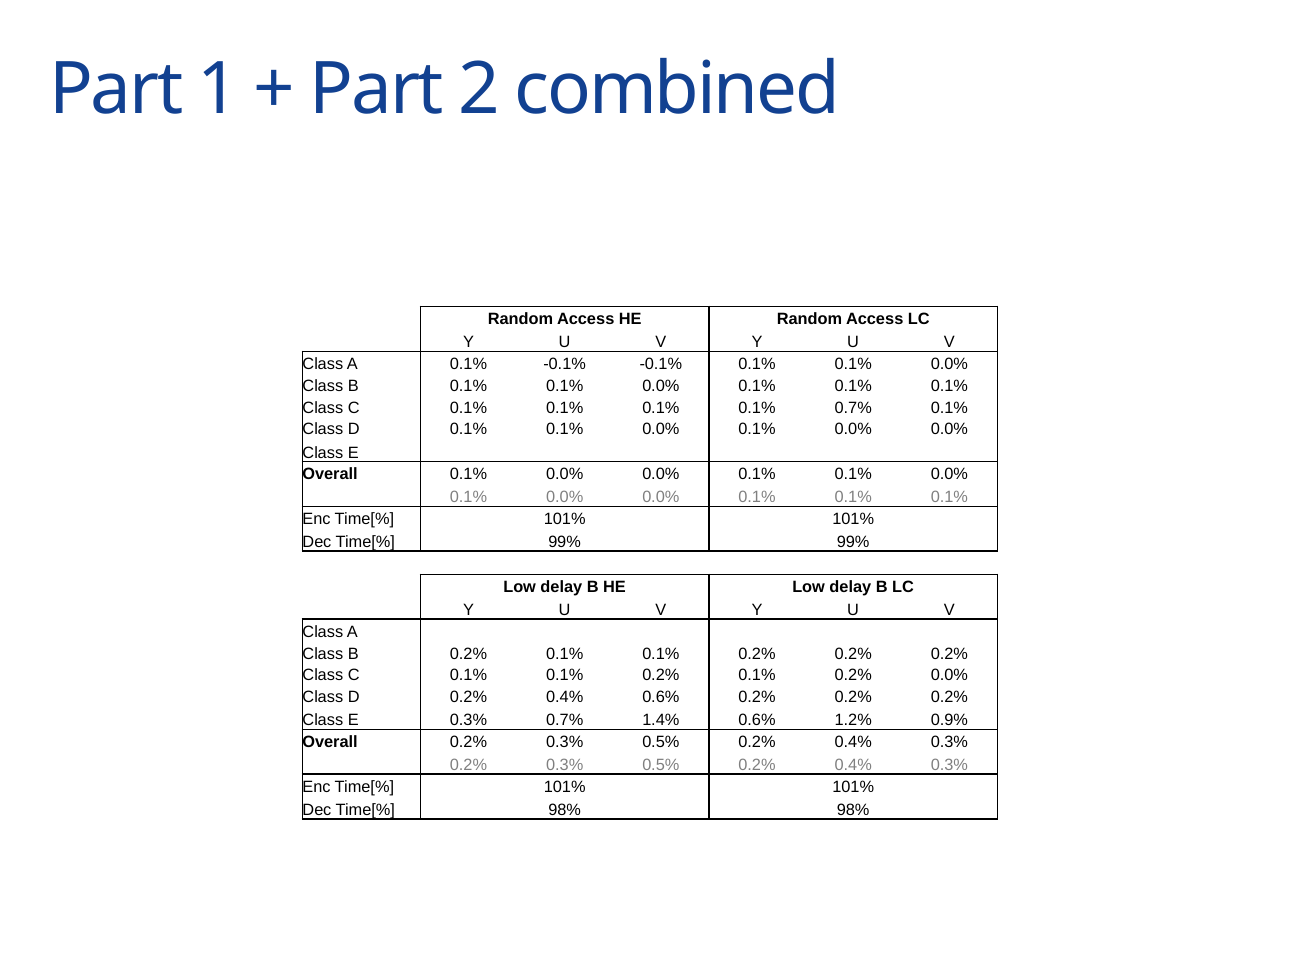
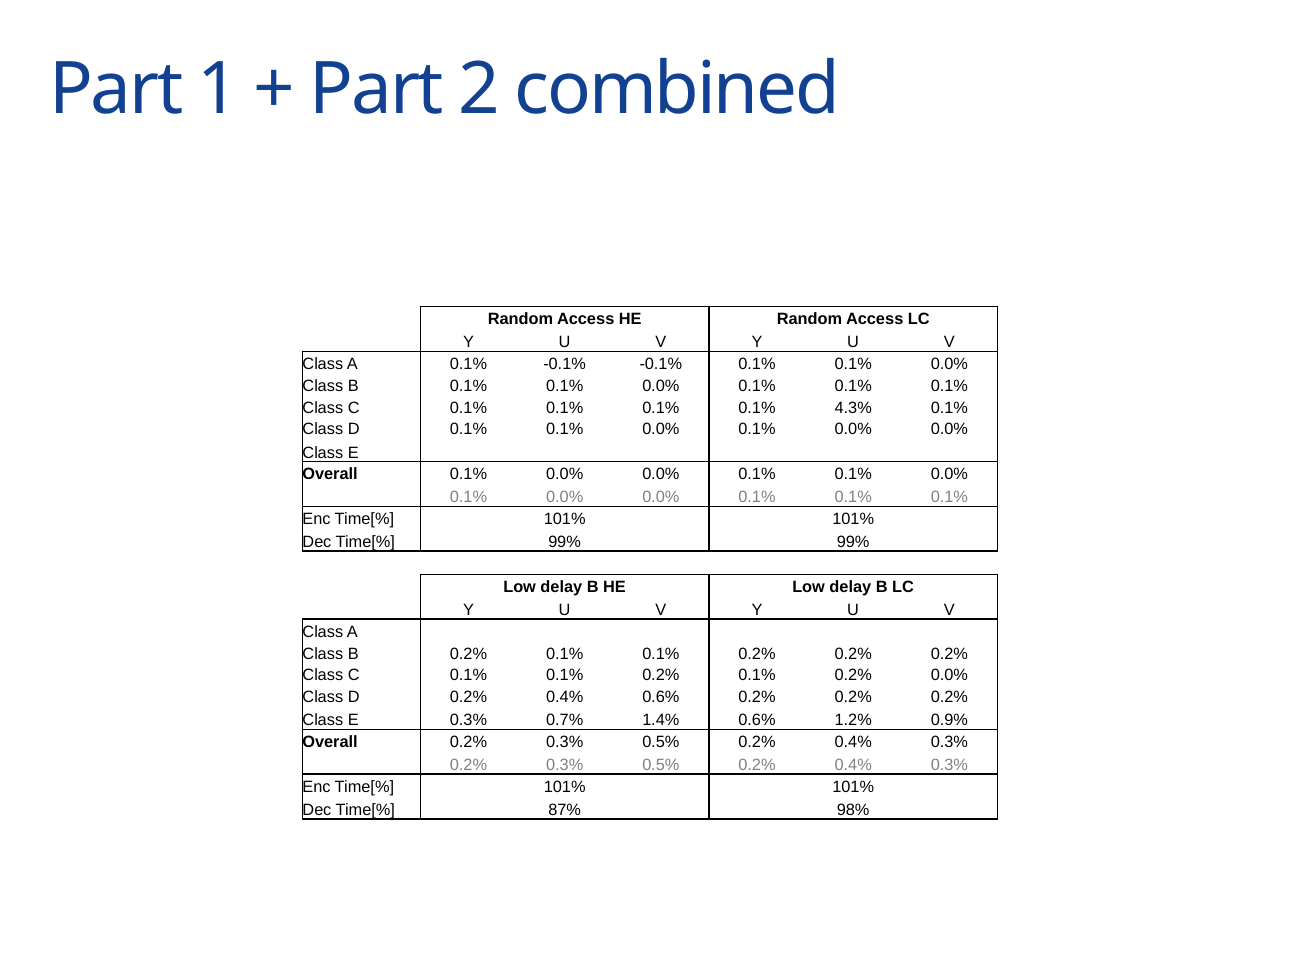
0.1% 0.7%: 0.7% -> 4.3% (853, 408)
Time[% 98%: 98% -> 87% (565, 810)
